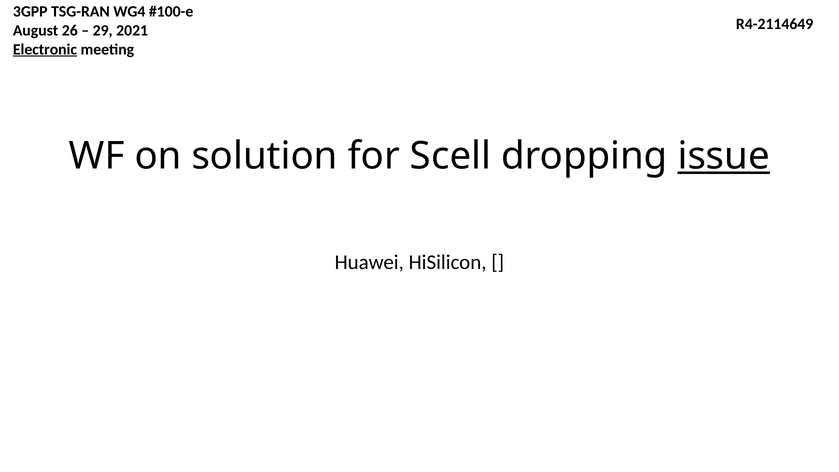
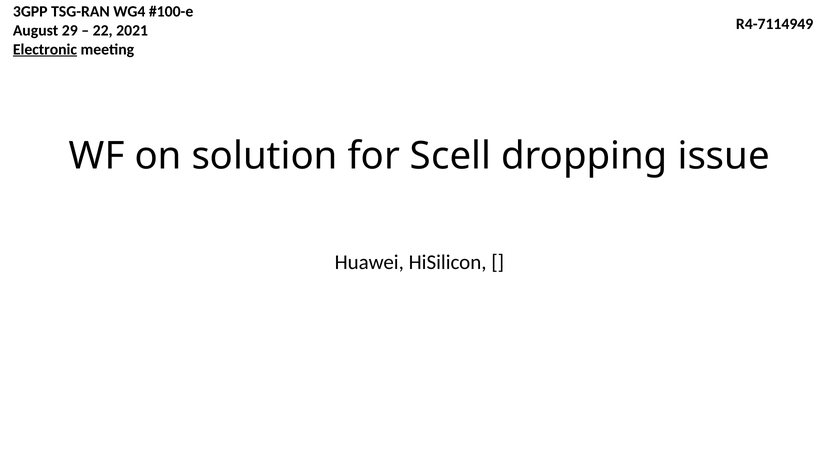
R4-2114649: R4-2114649 -> R4-7114949 (775, 24)
26: 26 -> 29 (70, 31)
29: 29 -> 22 (103, 31)
issue underline: present -> none (724, 156)
